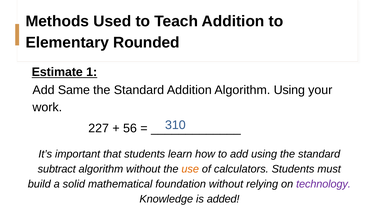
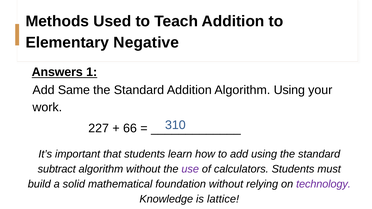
Rounded: Rounded -> Negative (146, 43)
Estimate: Estimate -> Answers (57, 72)
56: 56 -> 66 (130, 128)
use colour: orange -> purple (190, 169)
added: added -> lattice (223, 199)
